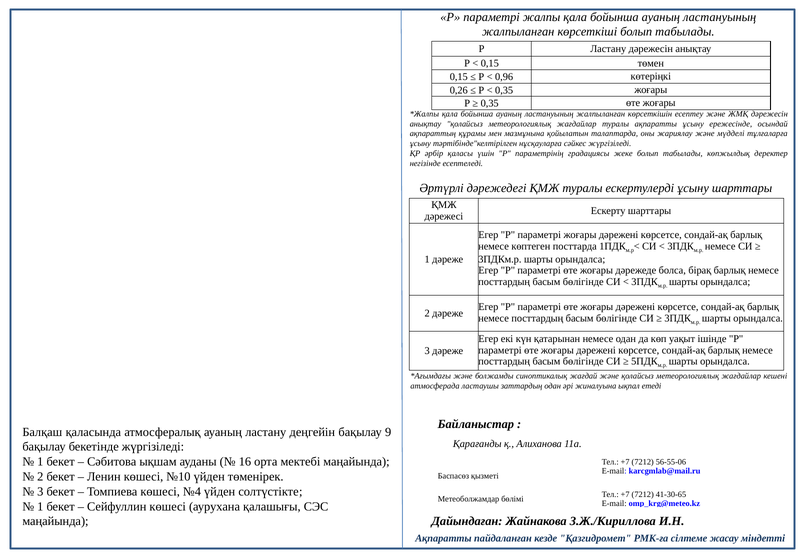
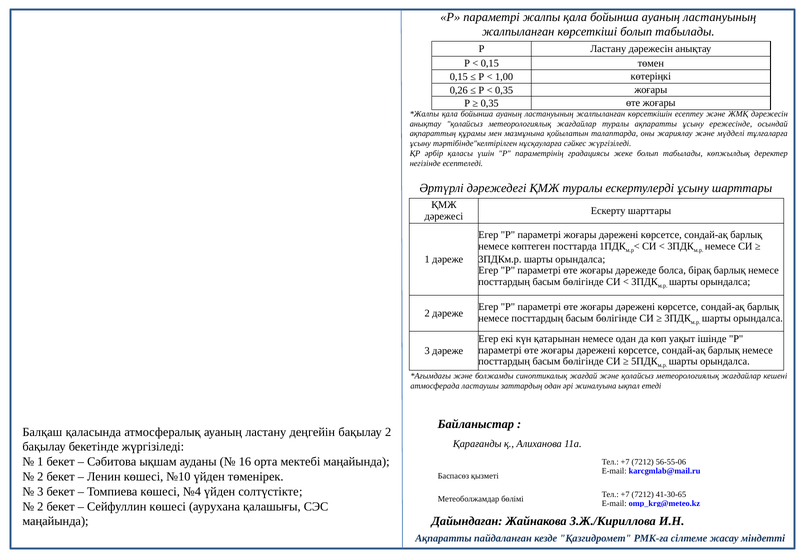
0,96: 0,96 -> 1,00 (504, 77)
бақылау 9: 9 -> 2 (388, 431)
1: 1 -> 2 (40, 506)
